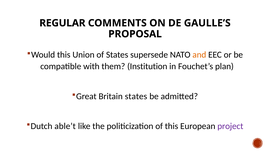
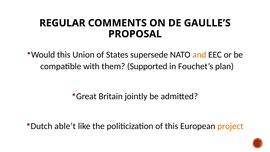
Institution: Institution -> Supported (147, 66)
Britain states: states -> jointly (136, 96)
project colour: purple -> orange (230, 126)
